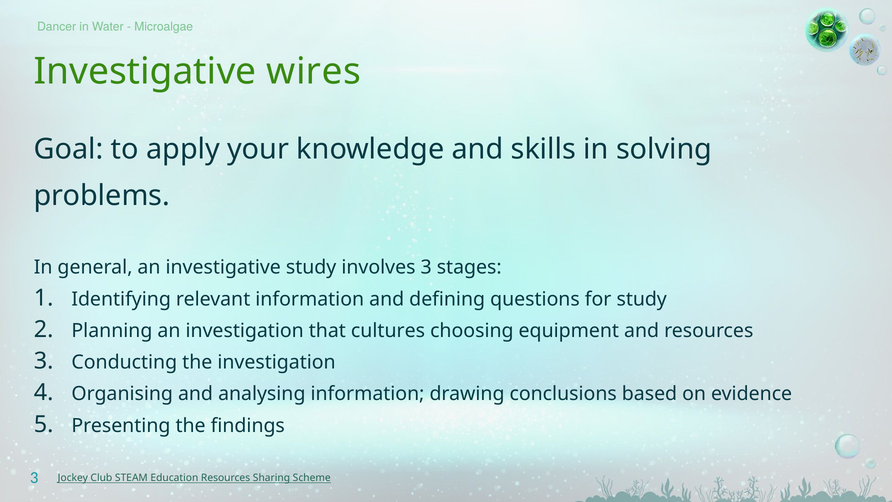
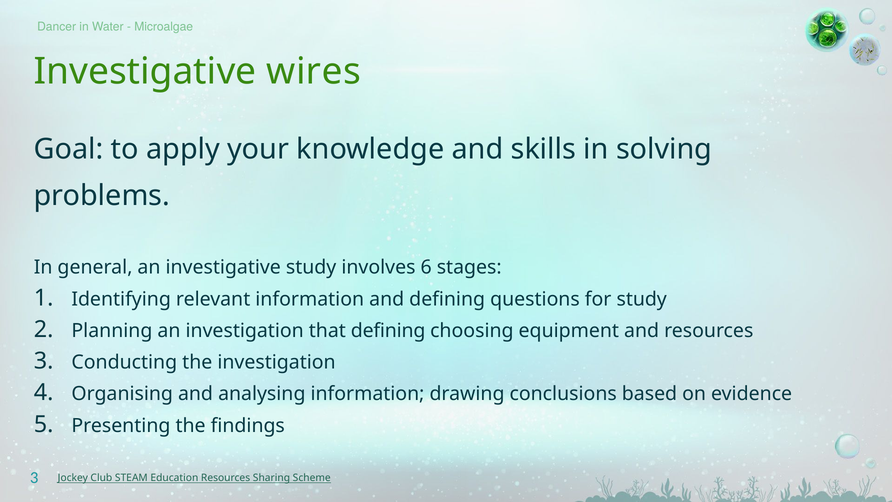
involves 3: 3 -> 6 (426, 267)
that cultures: cultures -> defining (388, 331)
